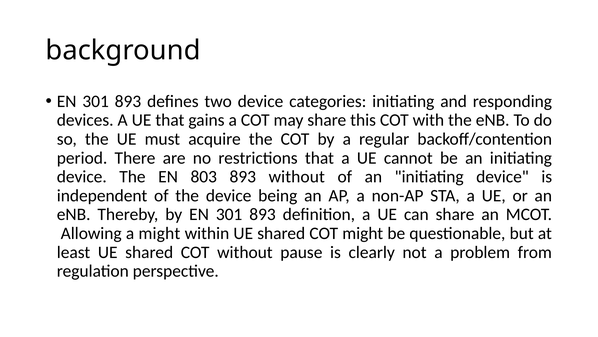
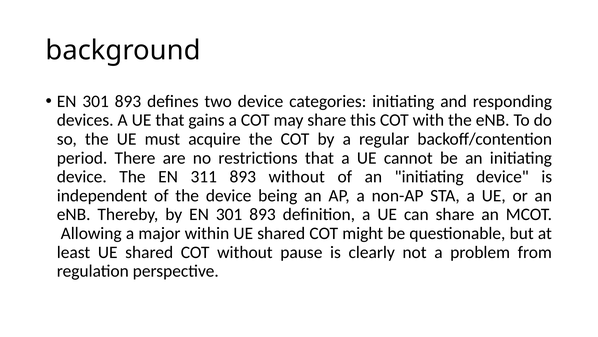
803: 803 -> 311 (204, 176)
a might: might -> major (159, 233)
